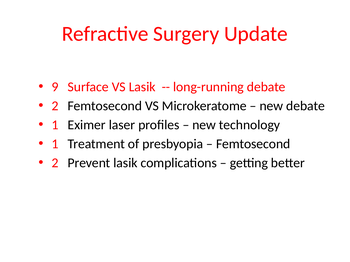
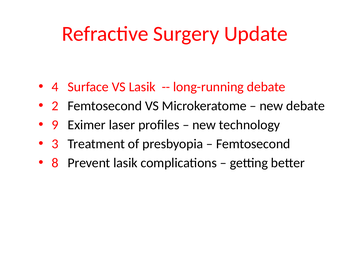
9: 9 -> 4 (55, 87)
1: 1 -> 9 (55, 125)
1: 1 -> 3 (55, 144)
2: 2 -> 8 (55, 163)
